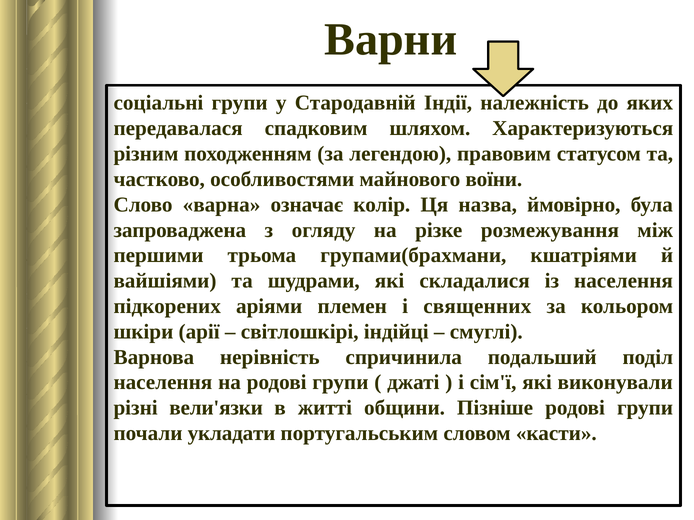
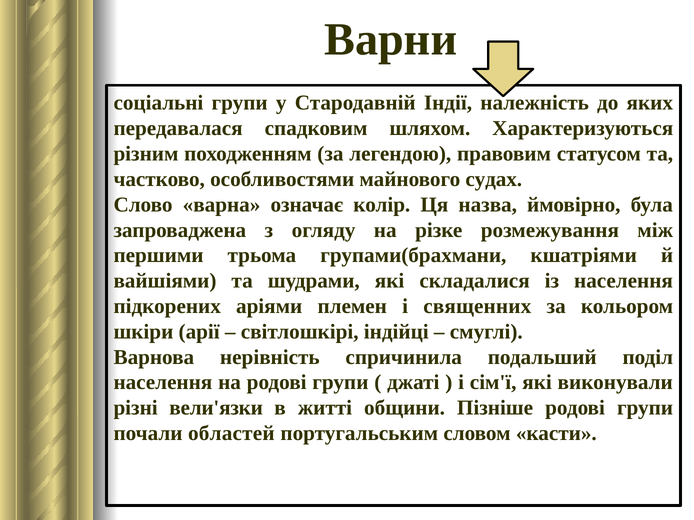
воїни: воїни -> судах (494, 179)
укладати: укладати -> областей (231, 434)
